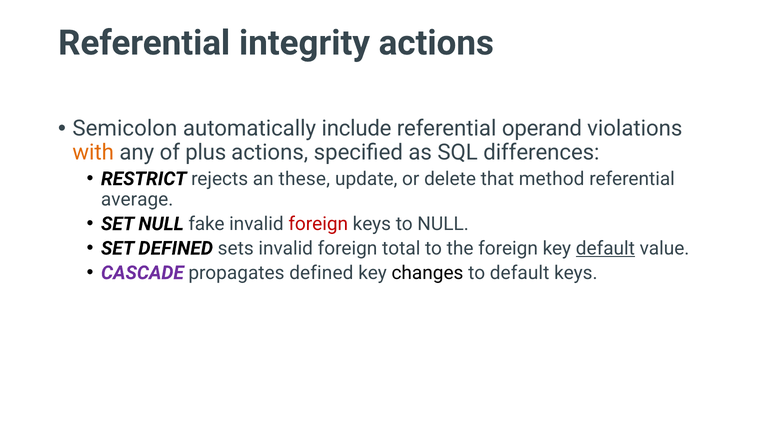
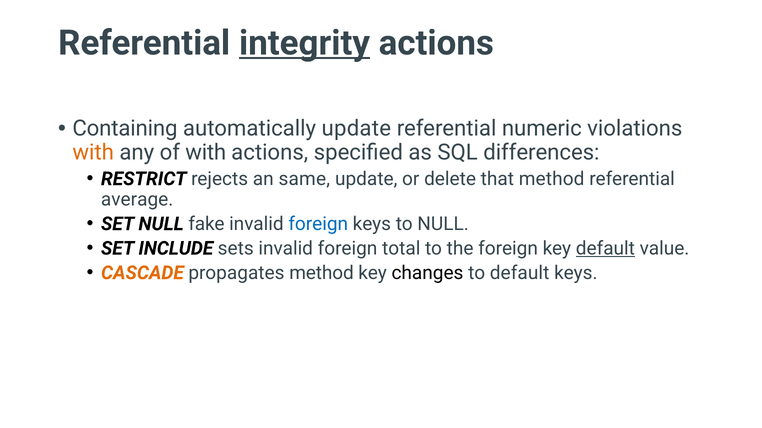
integrity underline: none -> present (304, 43)
Semicolon: Semicolon -> Containing (125, 129)
automatically include: include -> update (356, 129)
operand: operand -> numeric (542, 129)
of plus: plus -> with (206, 153)
these: these -> same (304, 179)
foreign colour: red -> blue (318, 224)
SET DEFINED: DEFINED -> INCLUDE (176, 249)
CASCADE colour: purple -> orange (142, 273)
propagates defined: defined -> method (321, 273)
